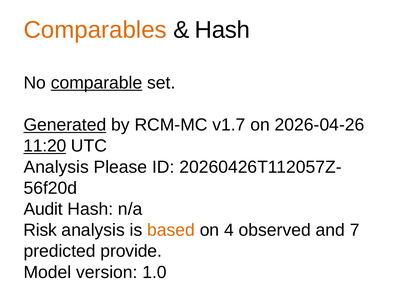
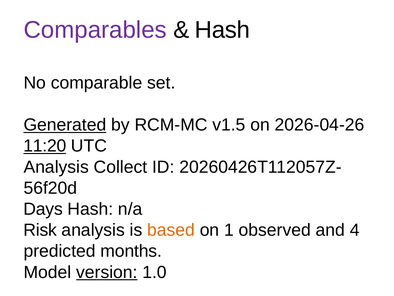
Comparables colour: orange -> purple (95, 30)
comparable underline: present -> none (97, 83)
v1.7: v1.7 -> v1.5 (229, 125)
Please: Please -> Collect (120, 167)
Audit: Audit -> Days (43, 209)
4: 4 -> 1 (229, 230)
7: 7 -> 4 (355, 230)
provide: provide -> months (131, 251)
version underline: none -> present (107, 272)
